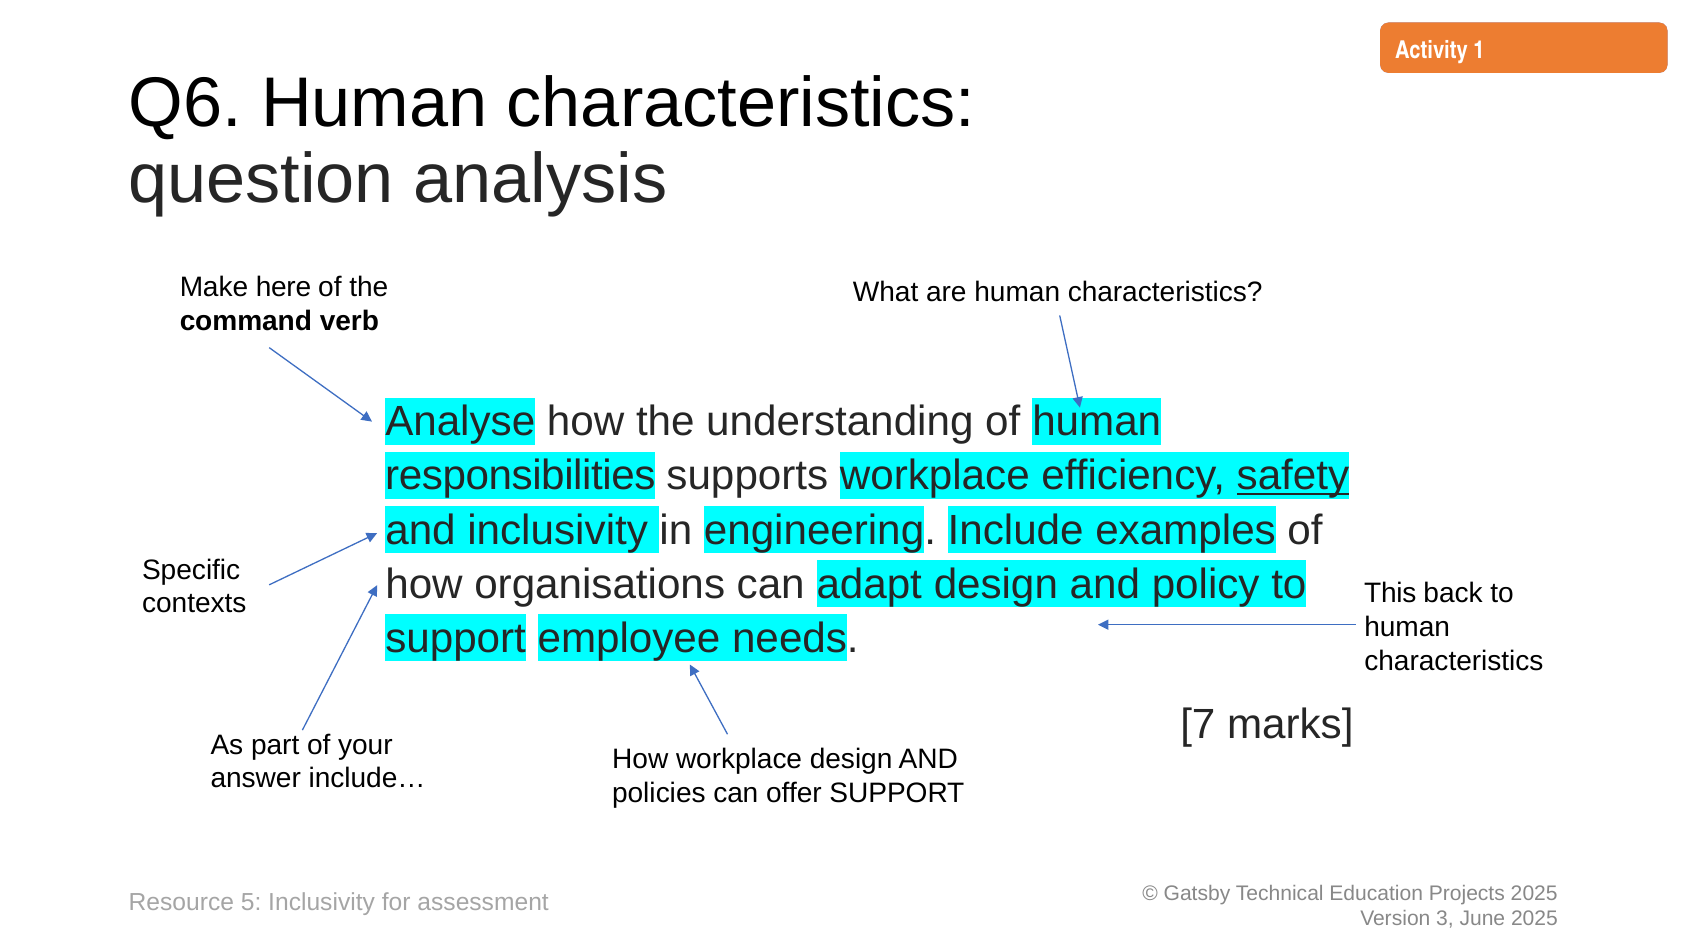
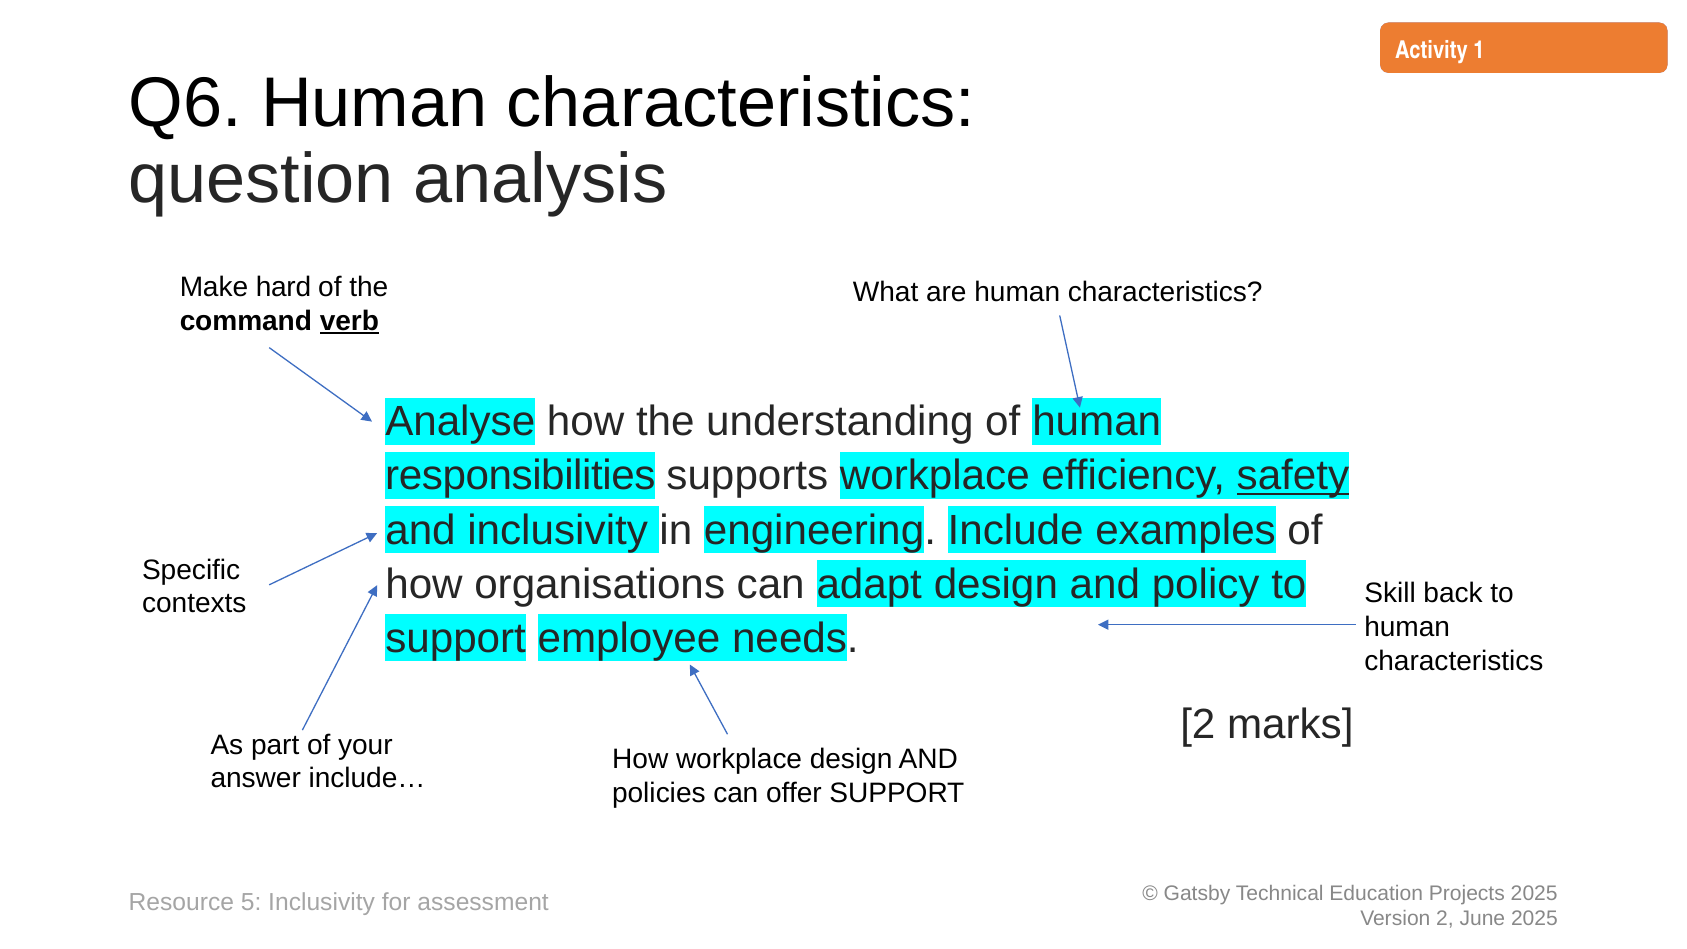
here: here -> hard (283, 287)
verb underline: none -> present (349, 321)
This: This -> Skill (1390, 593)
7: 7 -> 2 (1198, 725)
3: 3 -> 2 (1445, 919)
